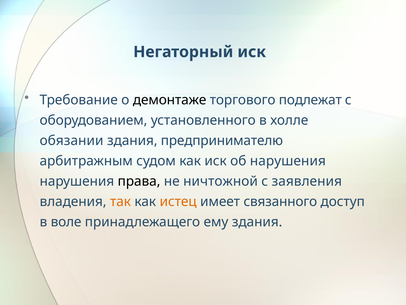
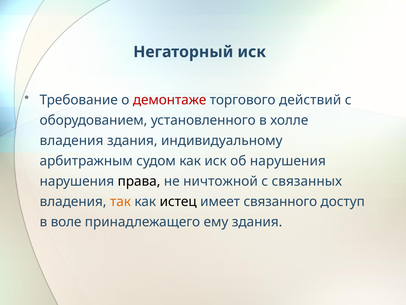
демонтаже colour: black -> red (170, 100)
подлежат: подлежат -> действий (310, 100)
обязании: обязании -> владения (72, 140)
предпринимателю: предпринимателю -> индивидуальному (222, 140)
заявления: заявления -> связанных (307, 181)
истец colour: orange -> black (178, 201)
